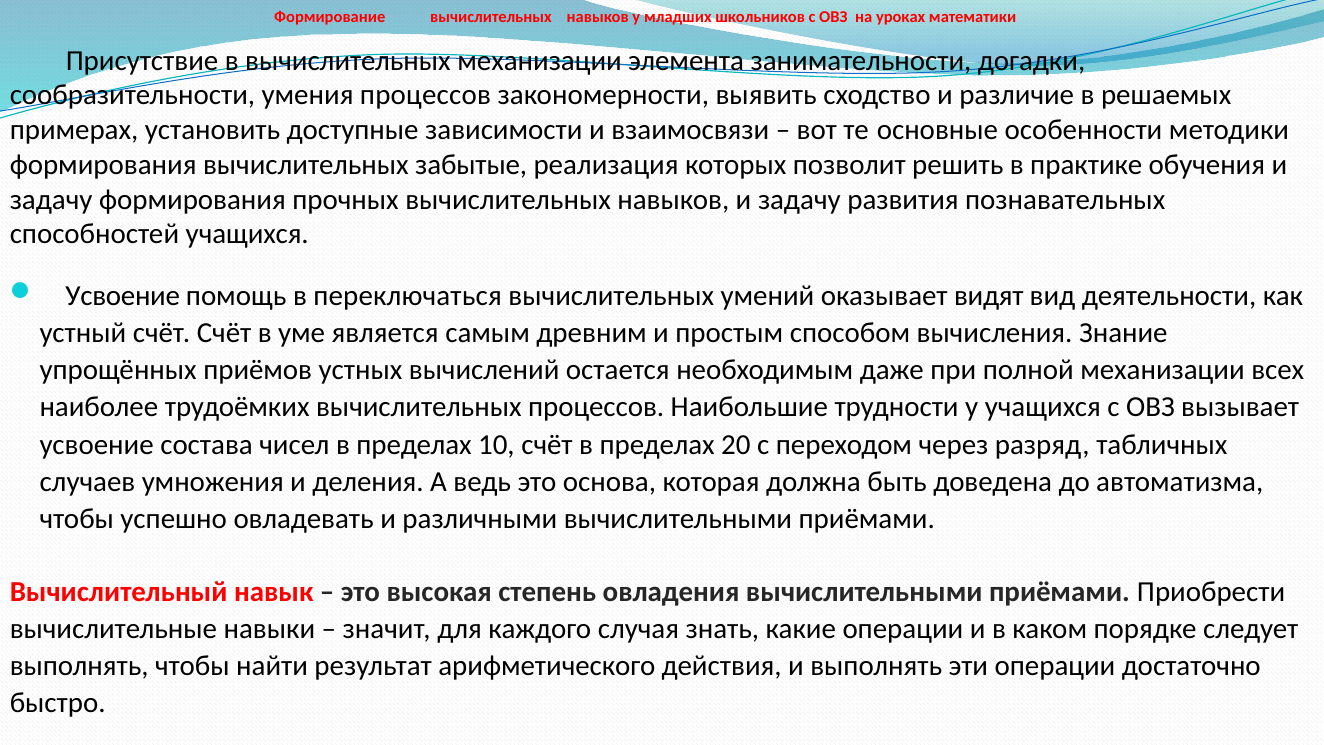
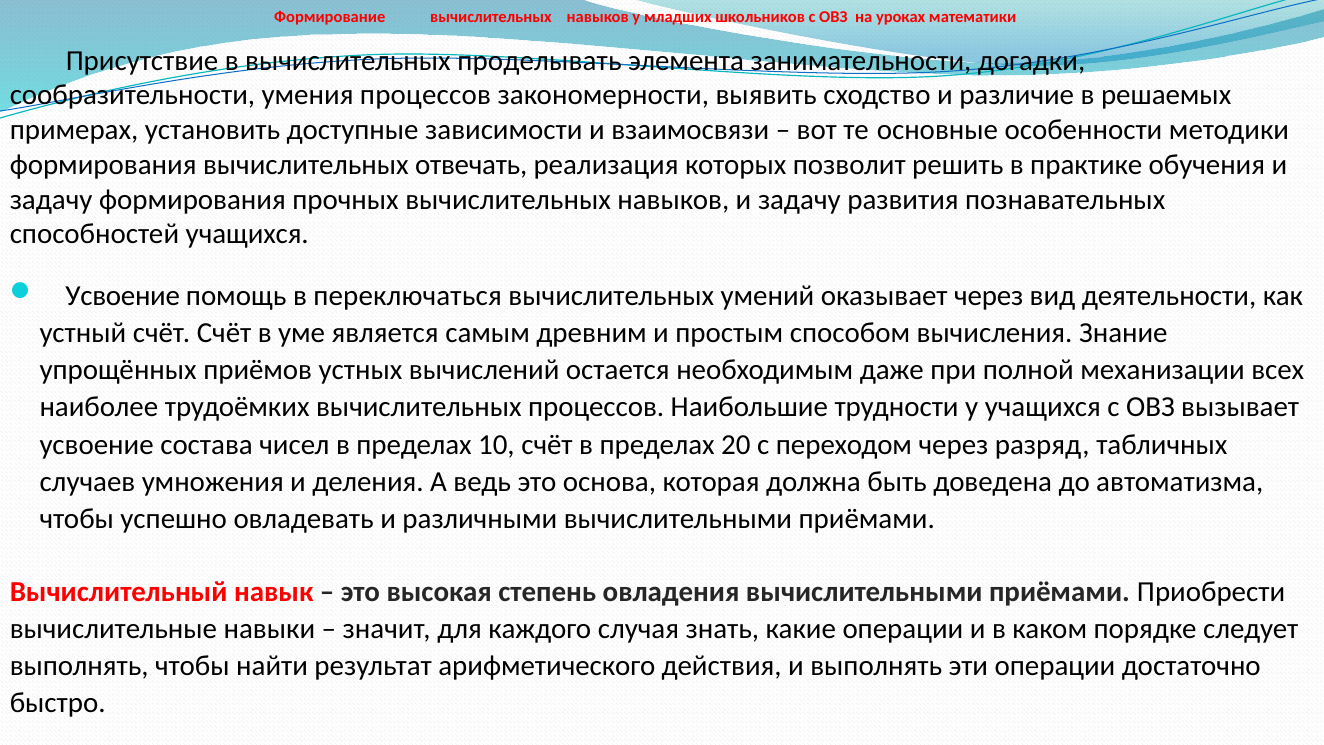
вычислительных механизации: механизации -> проделывать (539, 60)
забытые: забытые -> отвечать (471, 165)
оказывает видят: видят -> через (989, 296)
